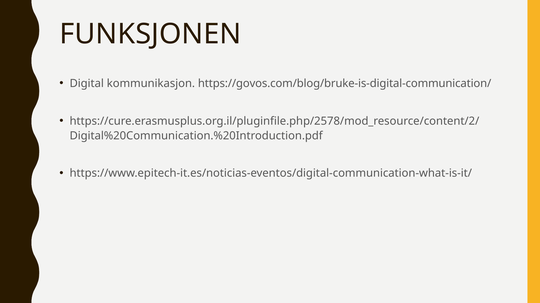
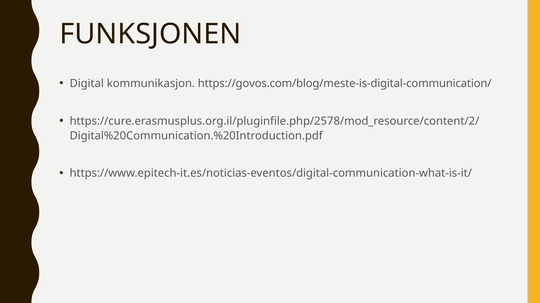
https://govos.com/blog/bruke-is-digital-communication/: https://govos.com/blog/bruke-is-digital-communication/ -> https://govos.com/blog/meste-is-digital-communication/ (345, 84)
